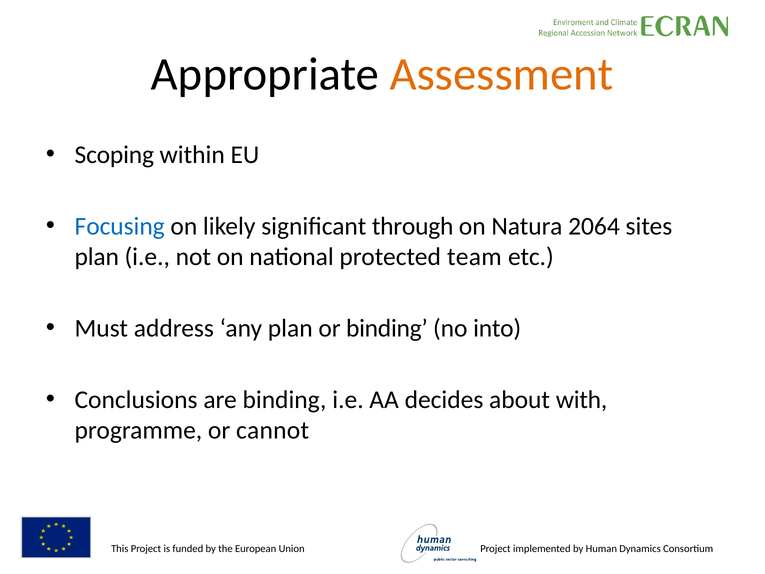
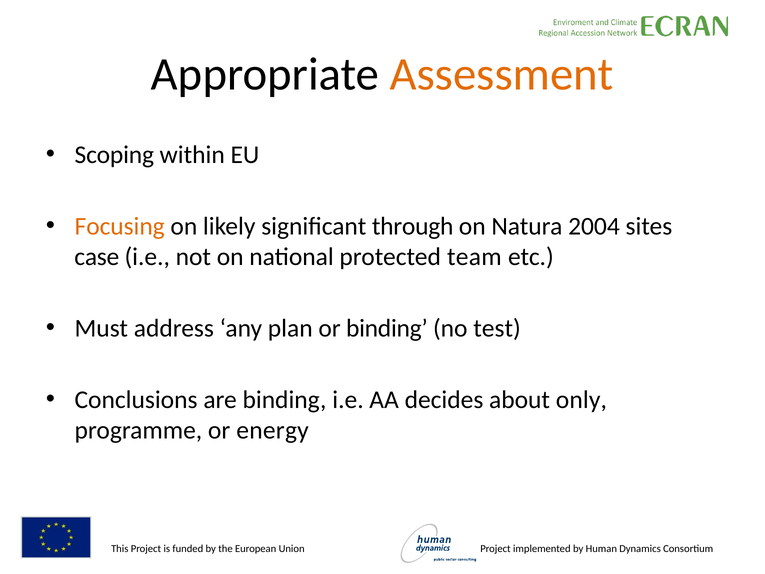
Focusing colour: blue -> orange (120, 226)
2064: 2064 -> 2004 (594, 226)
plan: plan -> case (97, 257)
into: into -> test (497, 328)
with: with -> only (581, 400)
cannot: cannot -> energy (273, 430)
